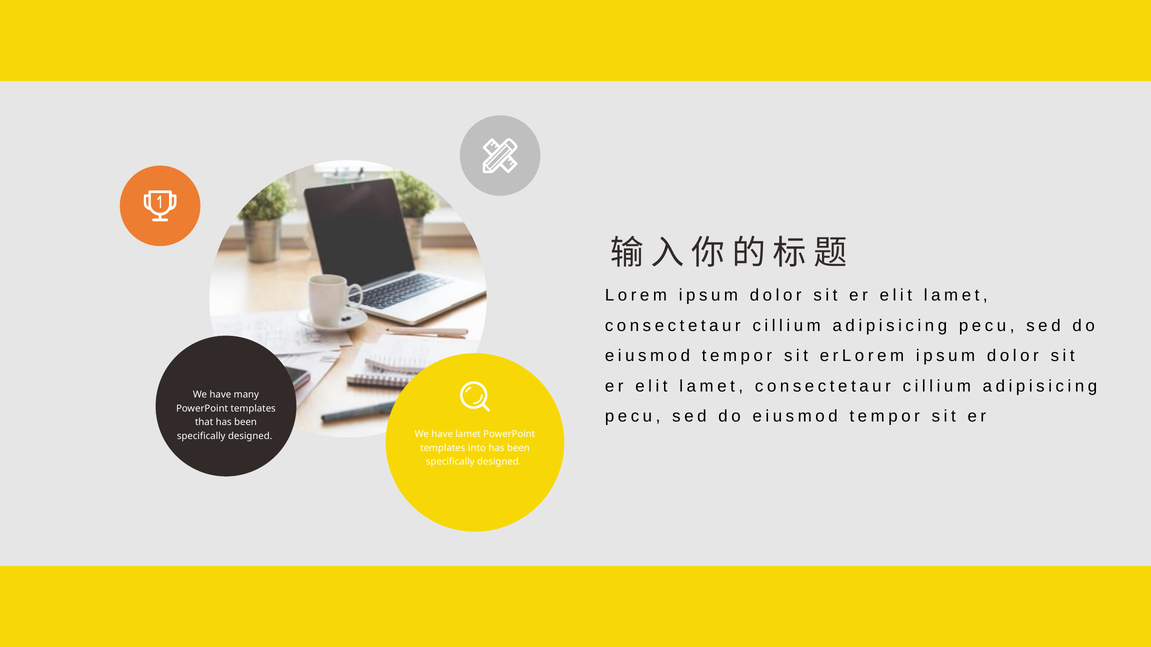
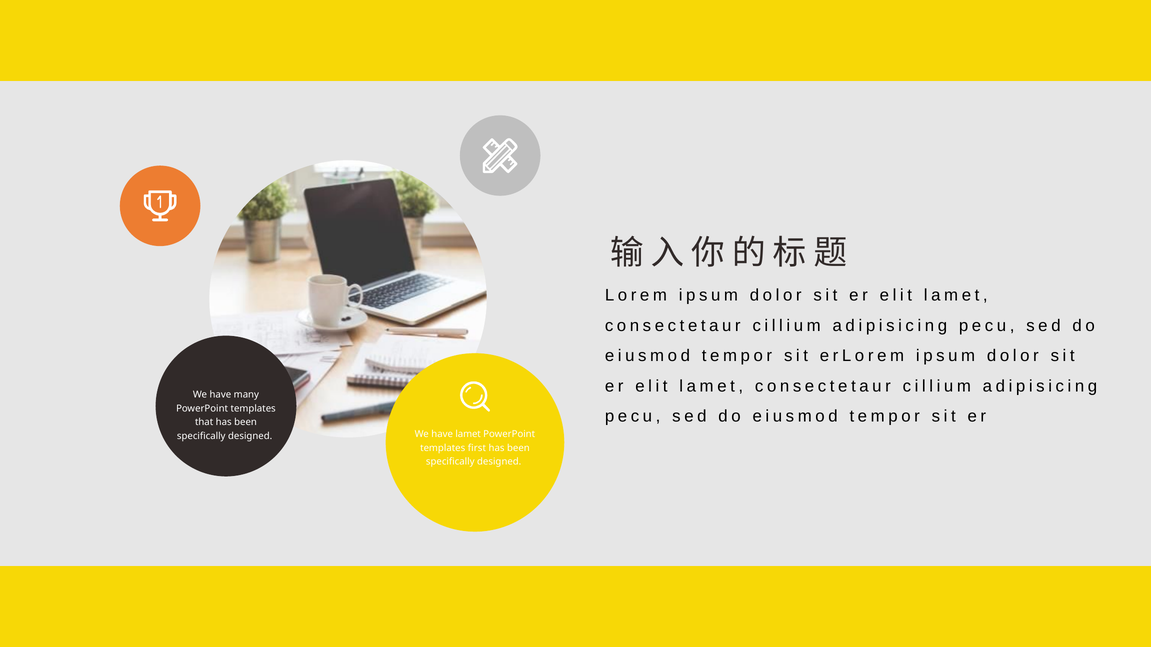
into: into -> first (477, 448)
